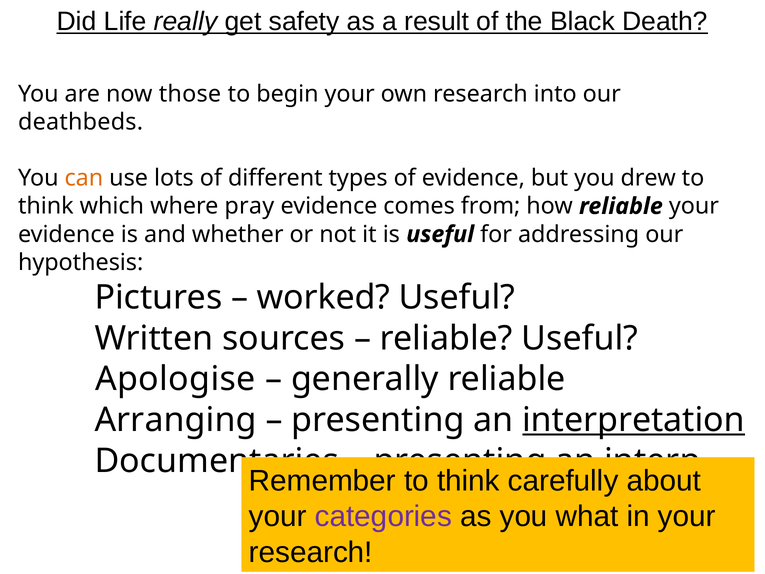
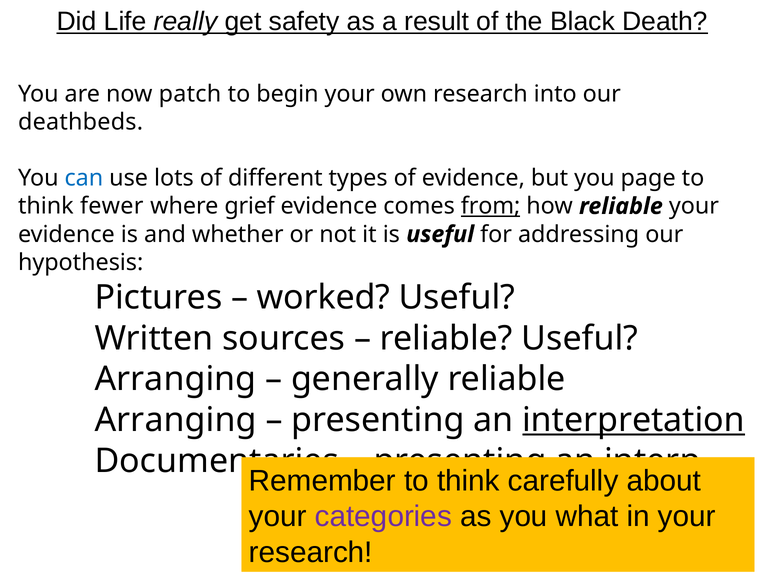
those: those -> patch (190, 94)
can colour: orange -> blue (84, 178)
drew: drew -> page (648, 178)
which: which -> fewer (112, 206)
pray: pray -> grief (250, 206)
from underline: none -> present (491, 206)
Apologise: Apologise -> Arranging (175, 379)
